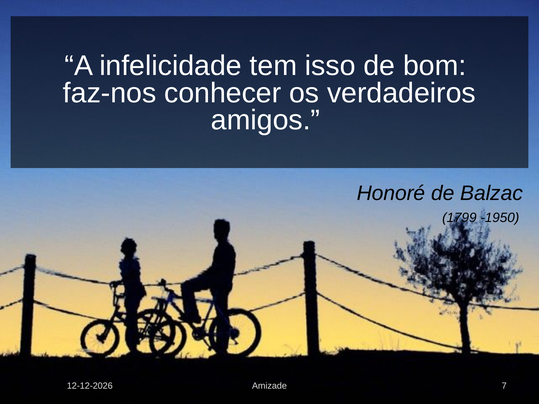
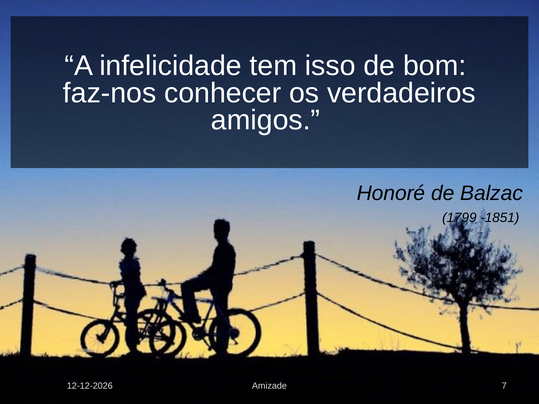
-1950: -1950 -> -1851 (500, 218)
